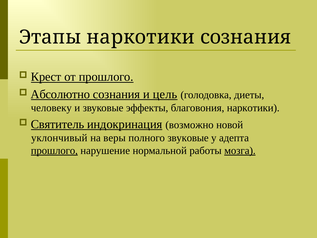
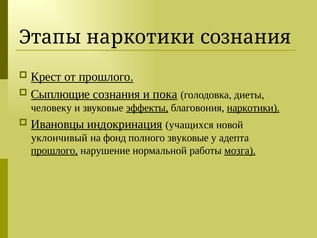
Абсолютно: Абсолютно -> Сыплющие (60, 94)
цель: цель -> пока (165, 94)
эффекты underline: none -> present (147, 108)
наркотики underline: none -> present (253, 108)
Святитель: Святитель -> Ивановцы (58, 124)
возможно: возможно -> учащихся (189, 125)
веры: веры -> фонд (115, 138)
